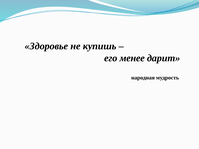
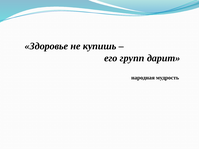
менее: менее -> групп (132, 58)
